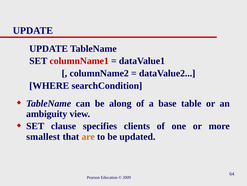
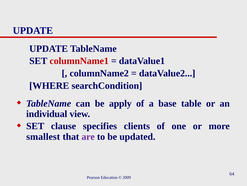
along: along -> apply (120, 103)
ambiguity: ambiguity -> individual (47, 113)
are colour: orange -> purple (88, 136)
